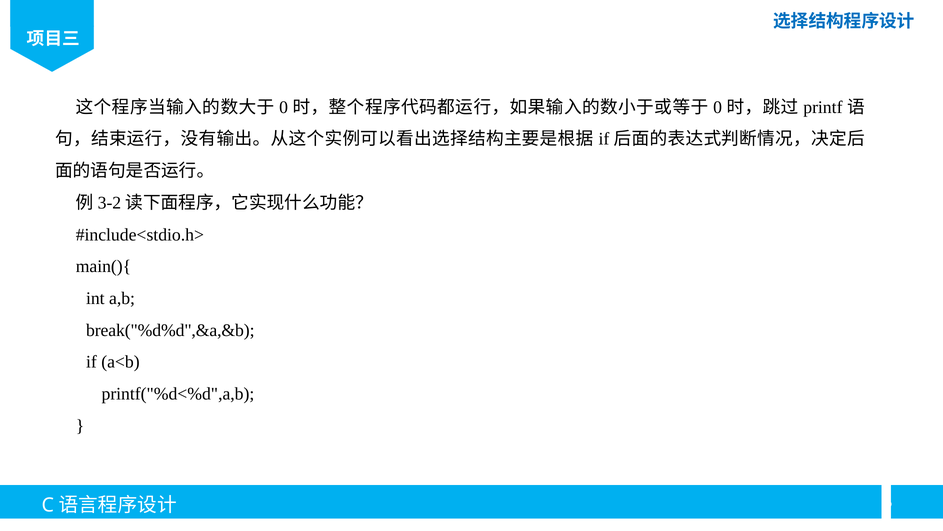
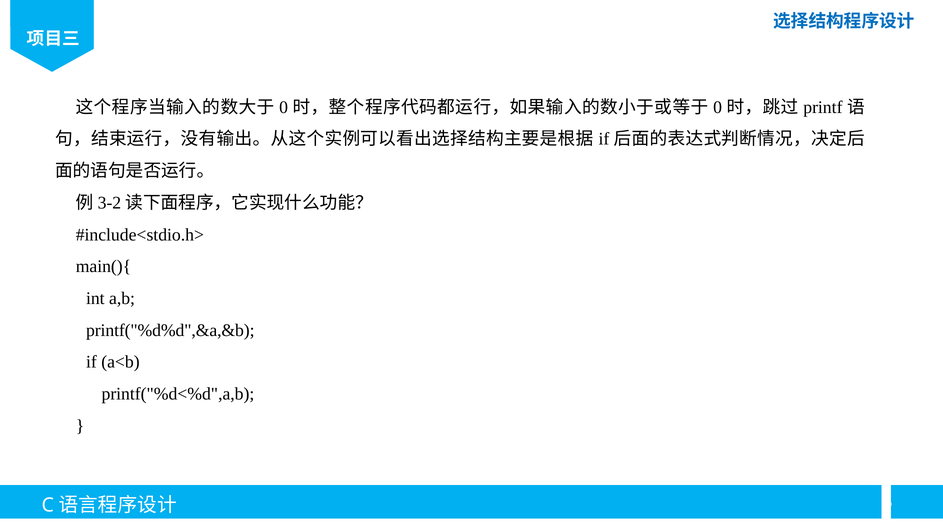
break("%d%d",&a,&b: break("%d%d",&a,&b -> printf("%d%d",&a,&b (170, 330)
